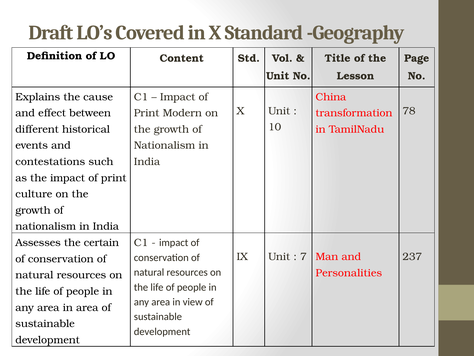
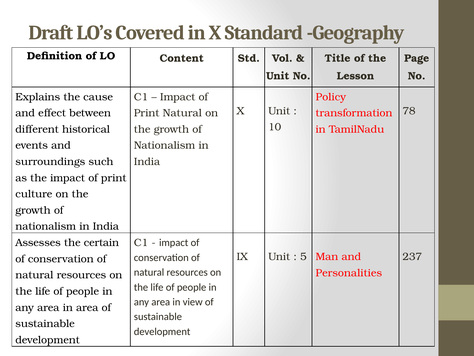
China: China -> Policy (331, 97)
Print Modern: Modern -> Natural (182, 113)
contestations: contestations -> surroundings (50, 161)
7: 7 -> 5 (303, 256)
